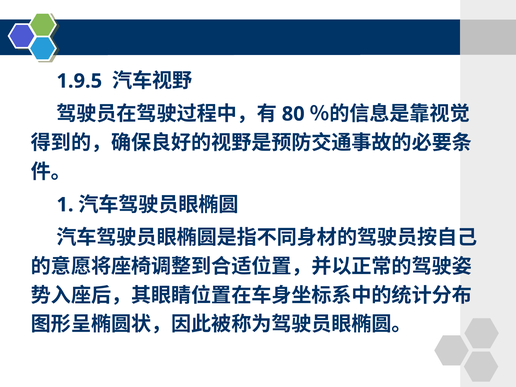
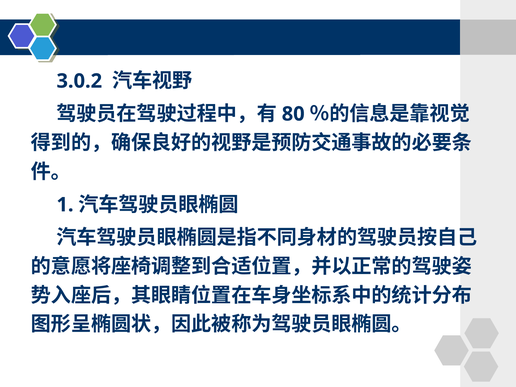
1.9.5: 1.9.5 -> 3.0.2 (79, 81)
